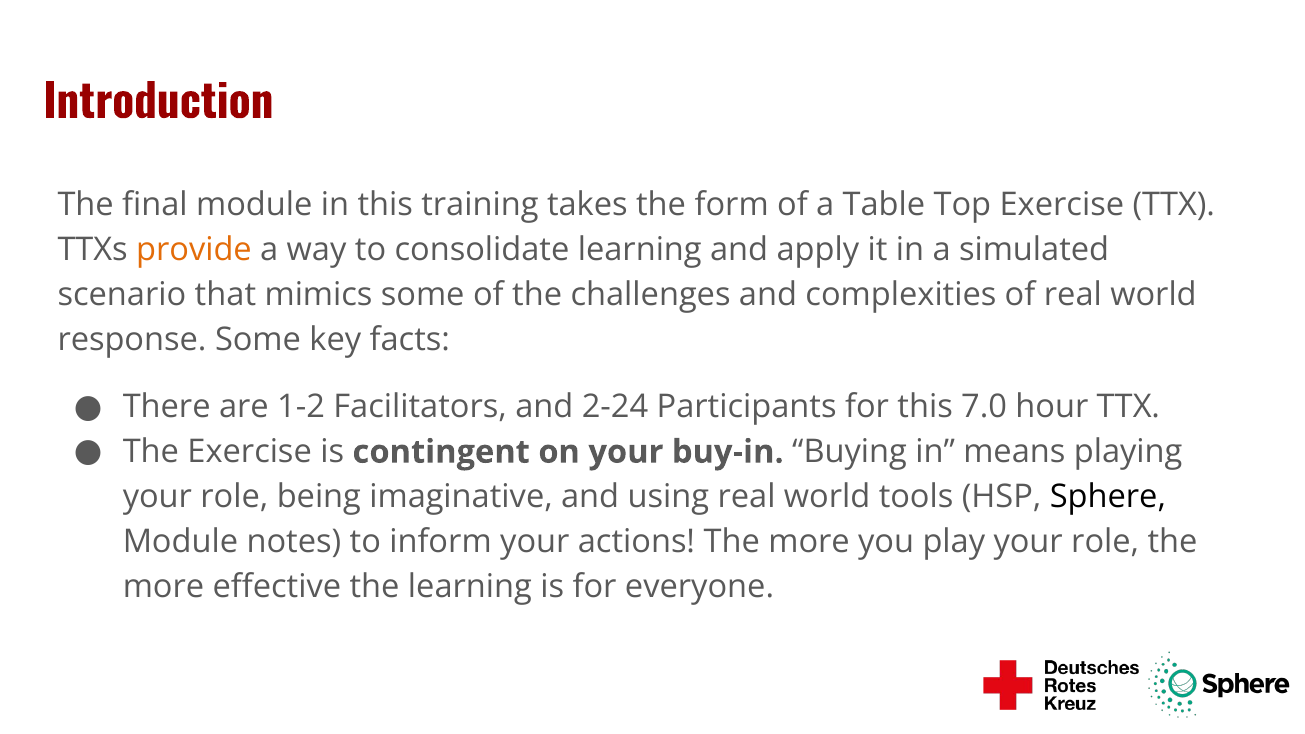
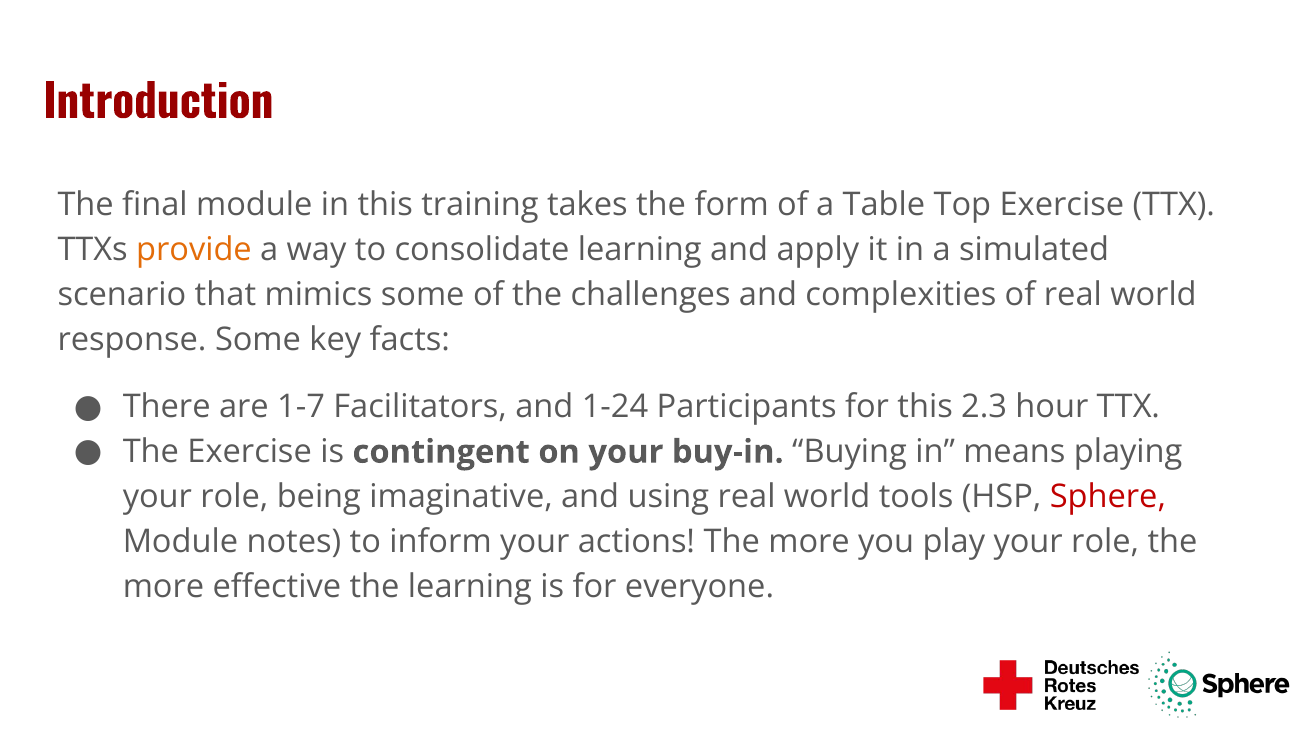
1-2: 1-2 -> 1-7 (301, 407)
2-24: 2-24 -> 1-24 (615, 407)
7.0: 7.0 -> 2.3 (984, 407)
Sphere colour: black -> red (1108, 497)
